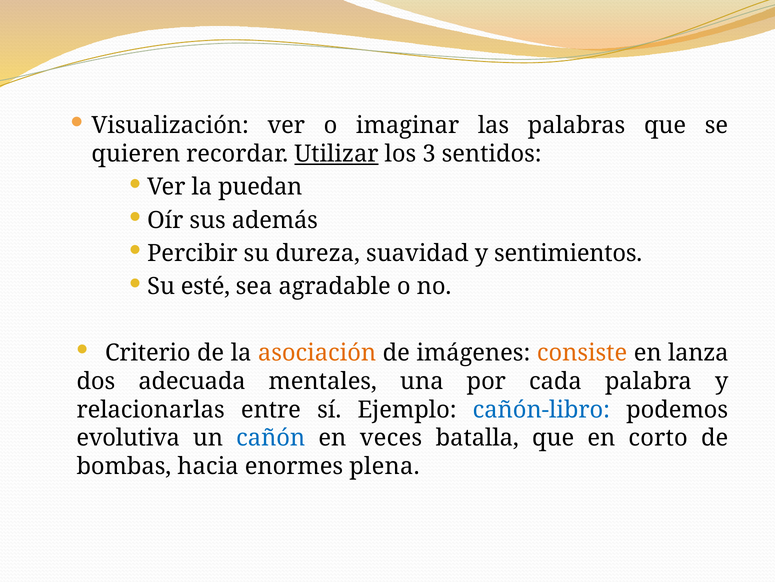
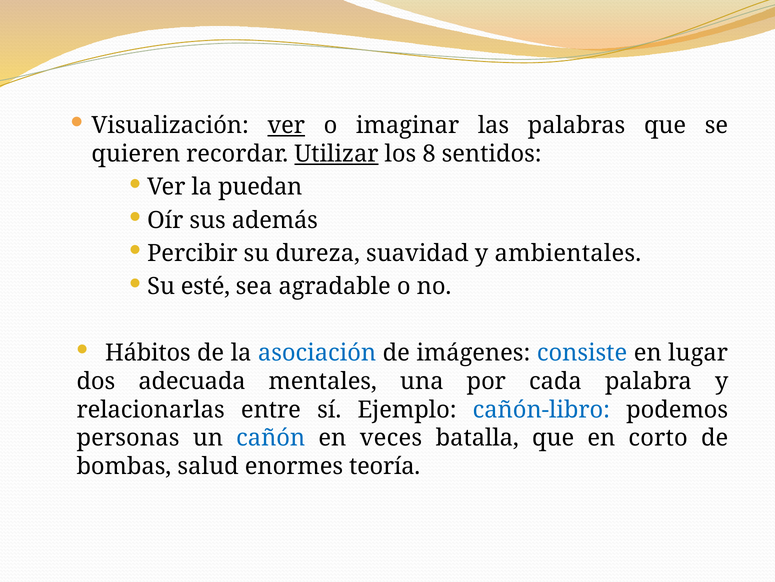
ver underline: none -> present (286, 125)
3: 3 -> 8 (429, 154)
sentimientos: sentimientos -> ambientales (568, 253)
Criterio: Criterio -> Hábitos (148, 352)
asociación colour: orange -> blue (317, 352)
consiste colour: orange -> blue (582, 352)
lanza: lanza -> lugar (698, 352)
evolutiva: evolutiva -> personas (128, 438)
hacia: hacia -> salud (208, 466)
plena: plena -> teoría (385, 466)
